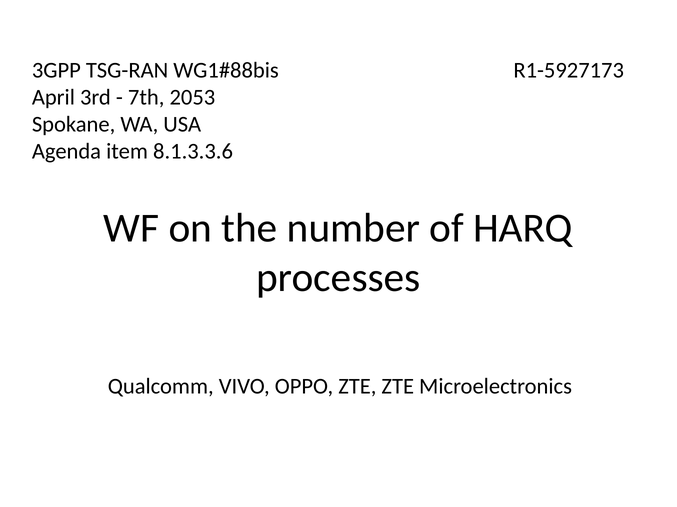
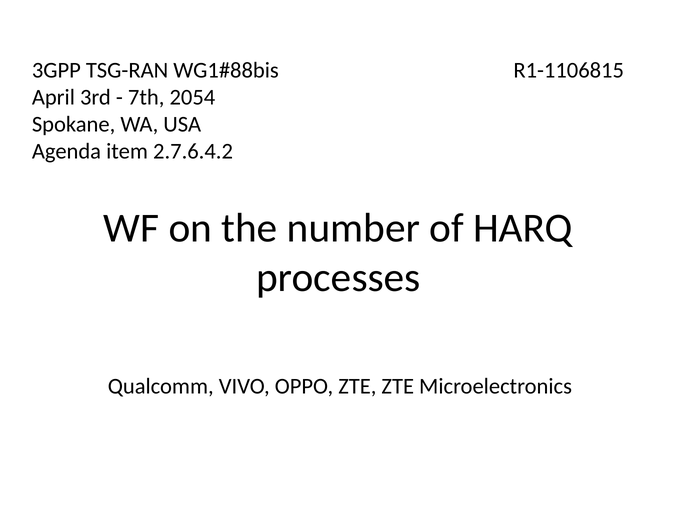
R1-5927173: R1-5927173 -> R1-1106815 (569, 71)
2053: 2053 -> 2054 (192, 98)
8.1.3.3.6: 8.1.3.3.6 -> 2.7.6.4.2 (193, 152)
